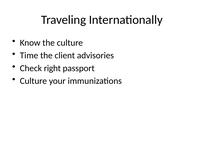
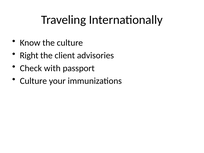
Time: Time -> Right (29, 55)
right: right -> with (52, 68)
